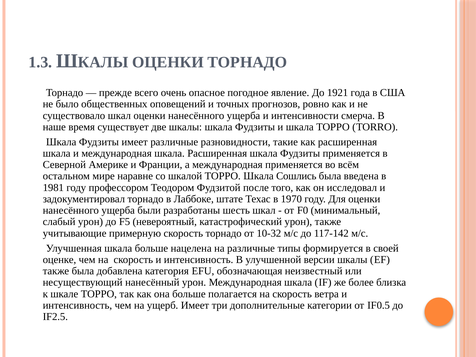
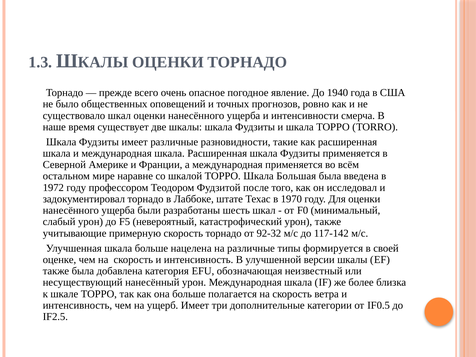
1921: 1921 -> 1940 (338, 93)
Сошлись: Сошлись -> Большая (296, 176)
1981: 1981 -> 1972 (53, 188)
10-32: 10-32 -> 92-32 (269, 233)
